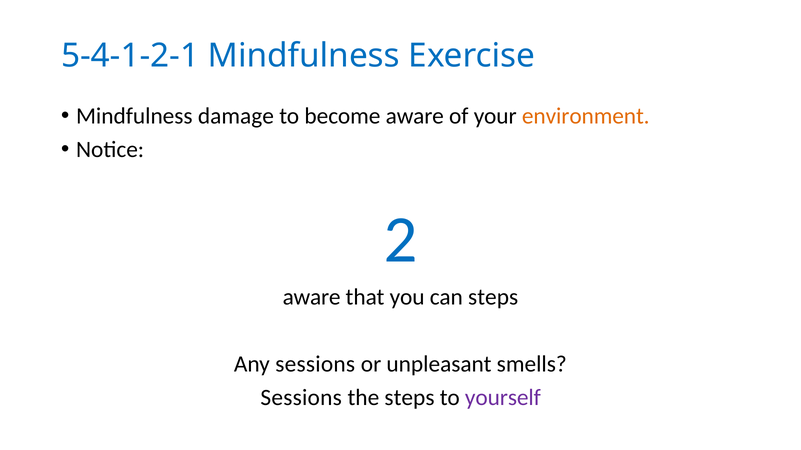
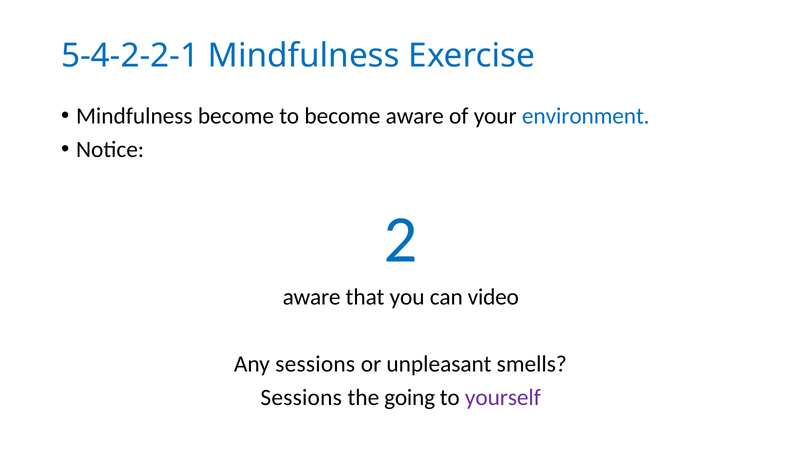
5-4-1-2-1: 5-4-1-2-1 -> 5-4-2-2-1 (130, 56)
Mindfulness damage: damage -> become (236, 116)
environment colour: orange -> blue (586, 116)
can steps: steps -> video (493, 297)
the steps: steps -> going (410, 398)
